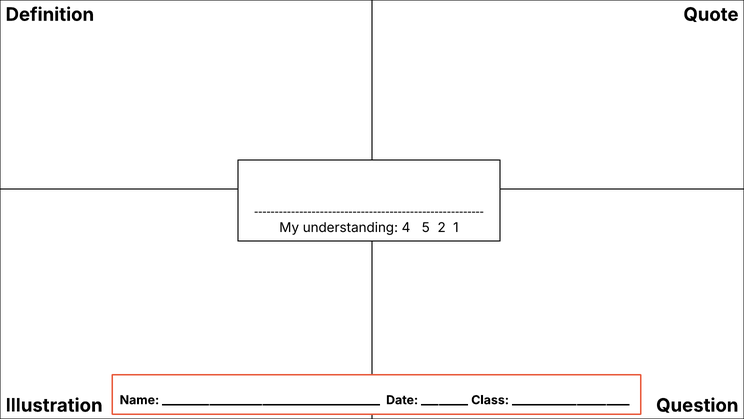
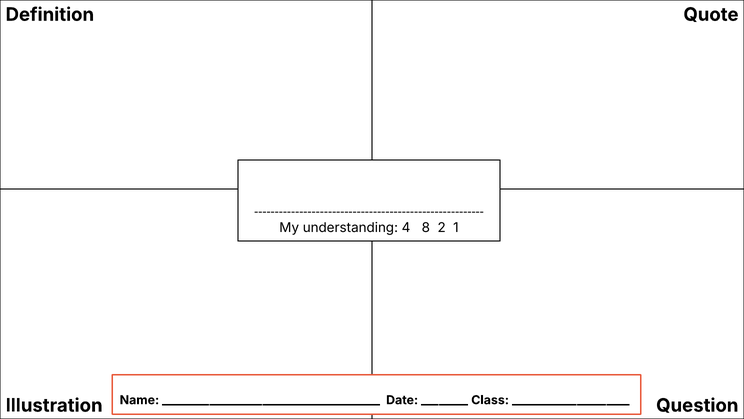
5: 5 -> 8 (426, 228)
